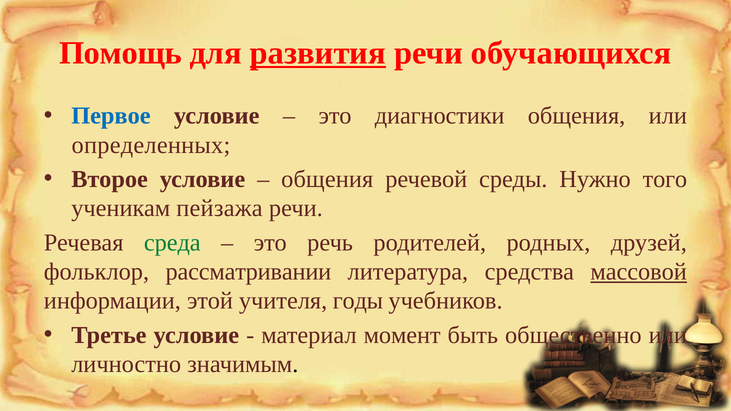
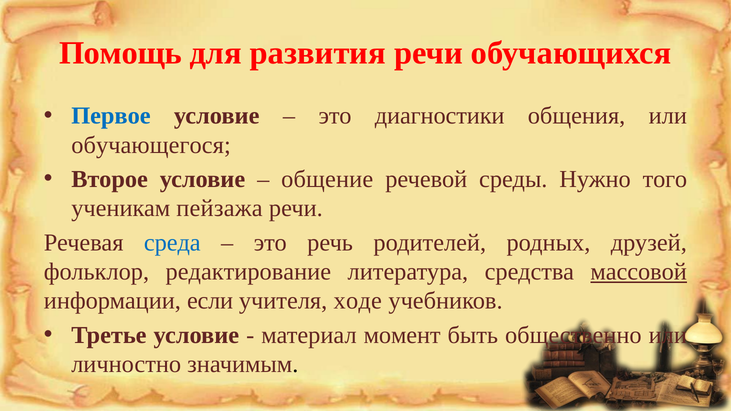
развития underline: present -> none (318, 53)
определенных: определенных -> обучающегося (151, 145)
общения: общения -> общение (327, 179)
среда colour: green -> blue (172, 243)
рассматривании: рассматривании -> редактирование (248, 272)
этой: этой -> если (210, 301)
годы: годы -> ходе (358, 301)
